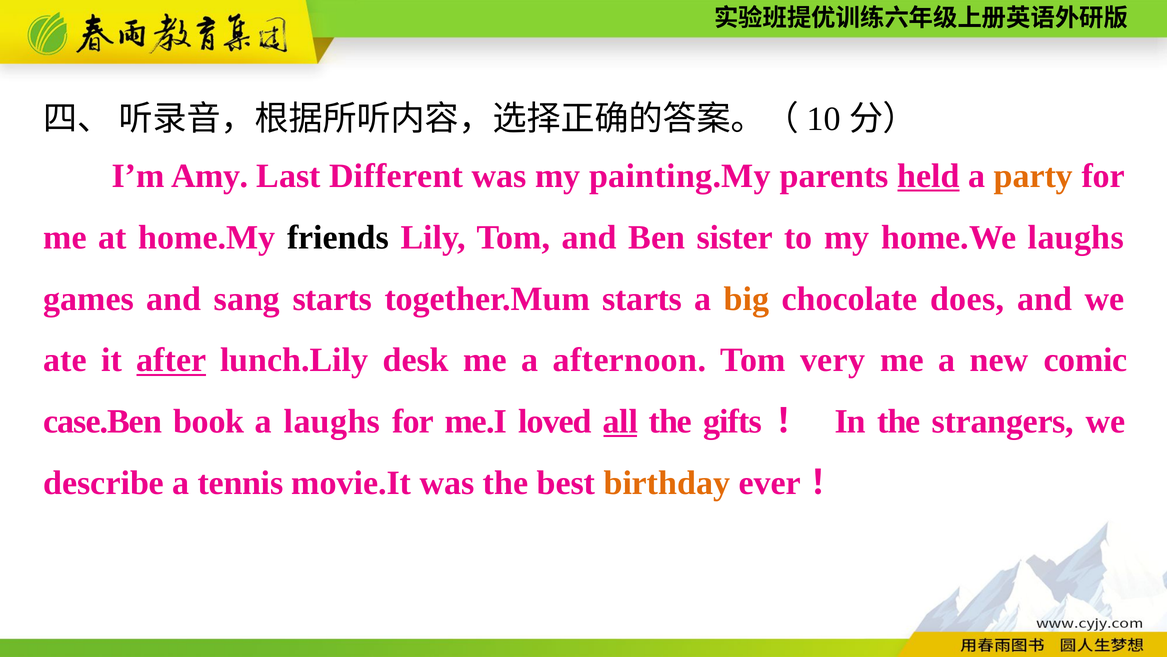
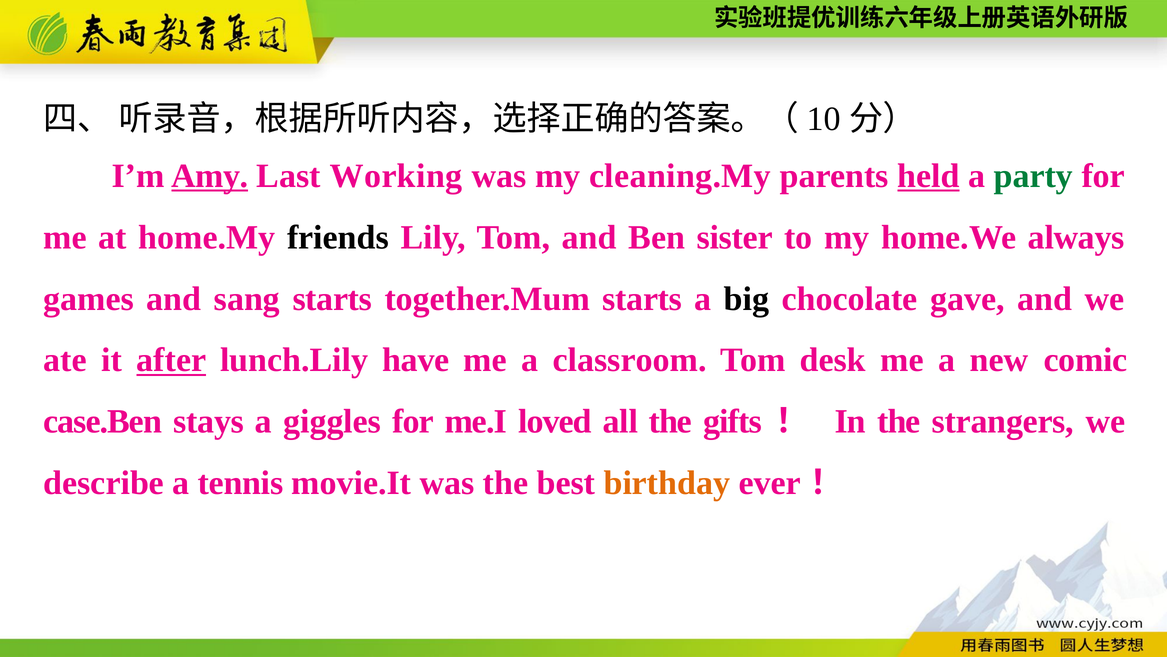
Amy underline: none -> present (210, 176)
Different: Different -> Working (396, 176)
painting.My: painting.My -> cleaning.My (680, 176)
party colour: orange -> green (1033, 176)
home.We laughs: laughs -> always (1076, 237)
big colour: orange -> black (747, 299)
does: does -> gave (967, 299)
desk: desk -> have (416, 360)
afternoon: afternoon -> classroom (630, 360)
very: very -> desk (833, 360)
book: book -> stays (209, 421)
a laughs: laughs -> giggles (332, 421)
all underline: present -> none (620, 421)
